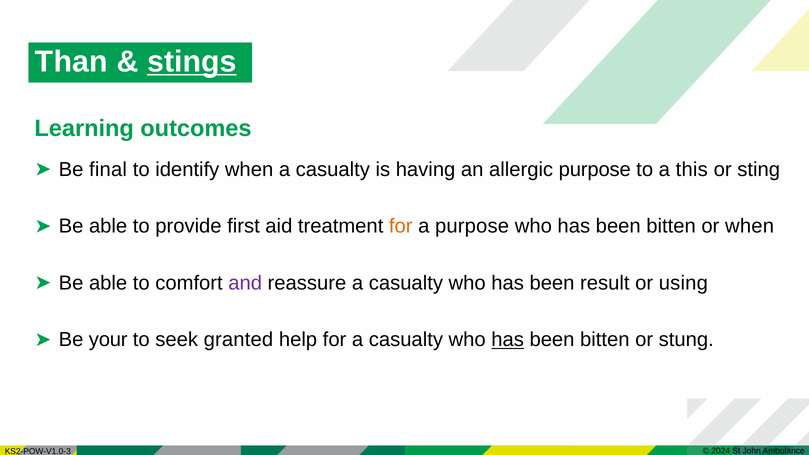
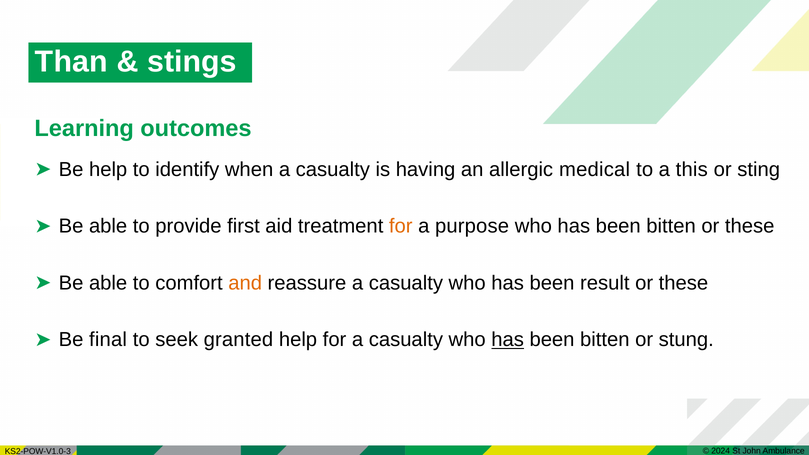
stings underline: present -> none (192, 62)
Be final: final -> help (108, 169)
allergic purpose: purpose -> medical (595, 169)
bitten or when: when -> these (750, 226)
and colour: purple -> orange (245, 283)
using: using -> these (683, 283)
your: your -> final (108, 340)
